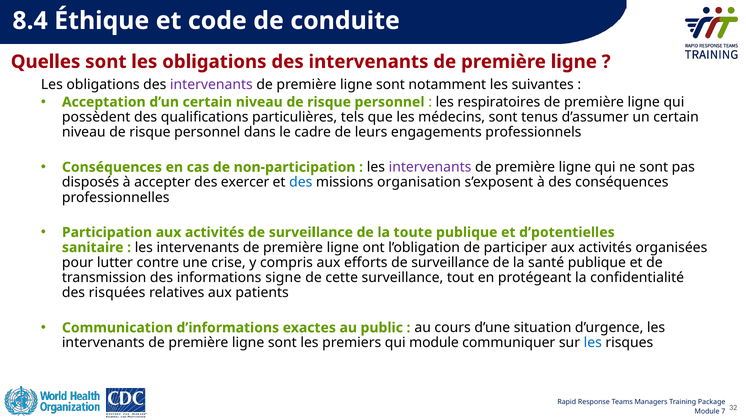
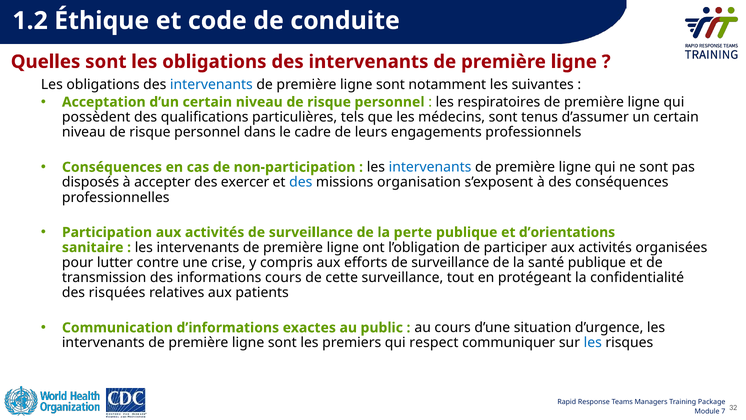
8.4: 8.4 -> 1.2 (30, 21)
intervenants colour: purple -> blue (211, 85)
intervenants colour: purple -> blue (430, 167)
toute: toute -> perte (413, 232)
d’potentielles: d’potentielles -> d’orientations (567, 232)
informations signe: signe -> cours (283, 277)
qui module: module -> respect (434, 343)
